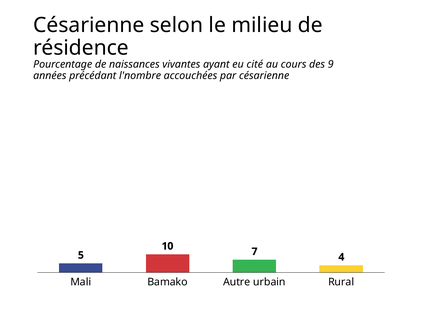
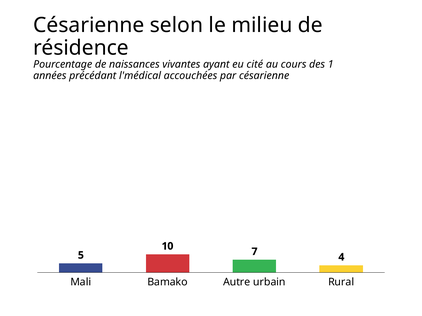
9: 9 -> 1 (331, 65)
l'nombre: l'nombre -> l'médical (140, 76)
